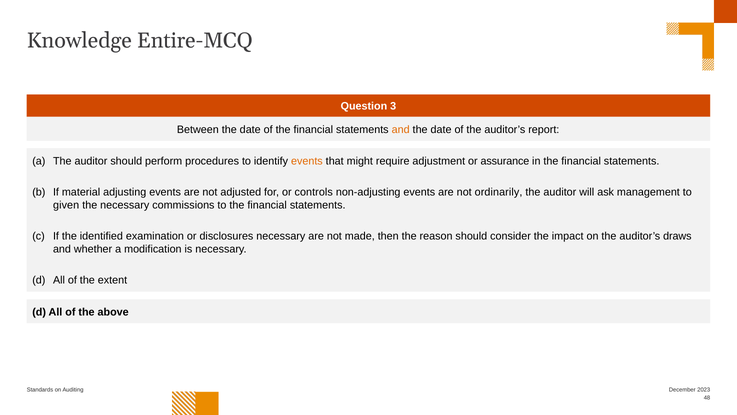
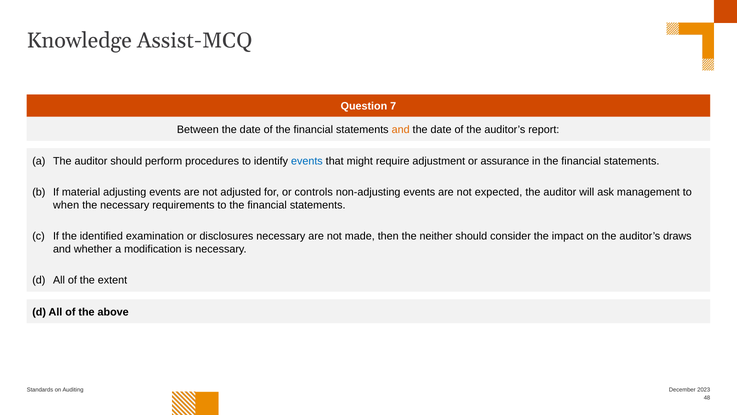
Entire-MCQ: Entire-MCQ -> Assist-MCQ (195, 41)
3: 3 -> 7 (393, 106)
events colour: orange -> blue (307, 161)
ordinarily: ordinarily -> expected (499, 192)
given: given -> when (66, 205)
commissions: commissions -> requirements (183, 205)
reason: reason -> neither (436, 236)
